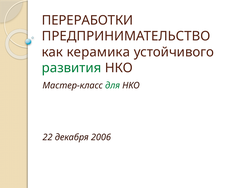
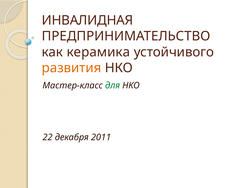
ПЕРЕРАБОТКИ: ПЕРЕРАБОТКИ -> ИНВАЛИДНАЯ (87, 20)
развития colour: green -> orange (72, 68)
2006: 2006 -> 2011 (101, 138)
